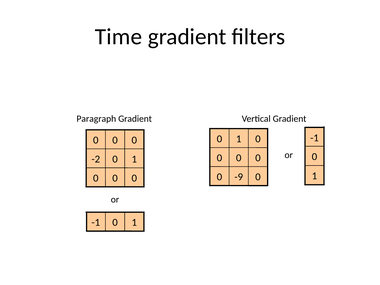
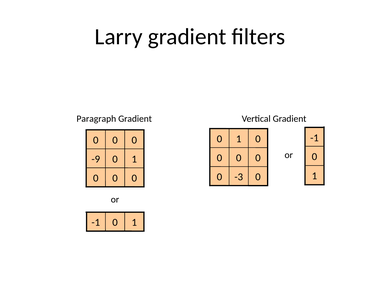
Time: Time -> Larry (119, 37)
-2: -2 -> -9 (96, 159)
-9: -9 -> -3 (239, 177)
